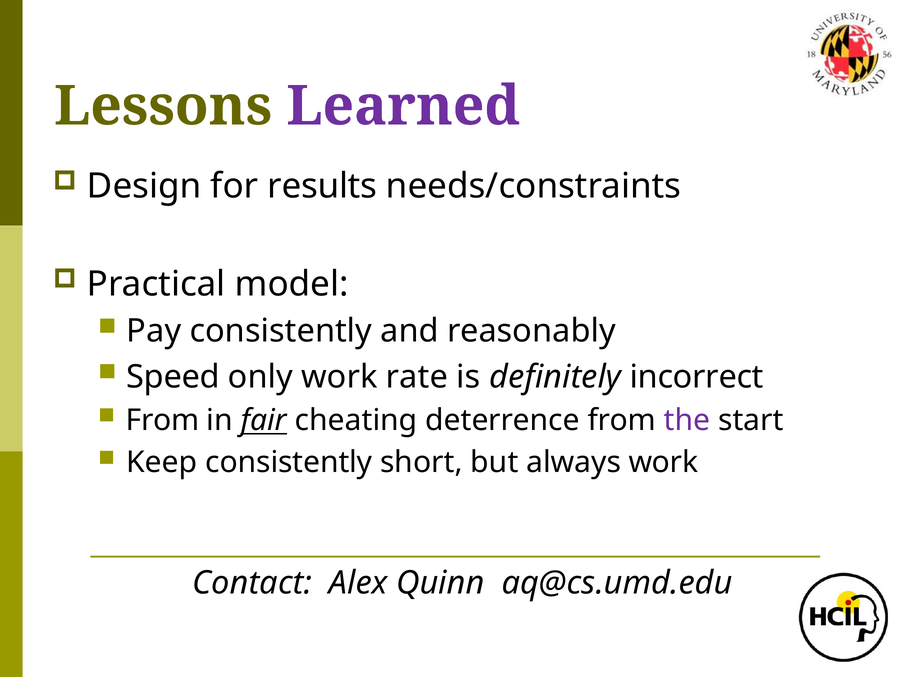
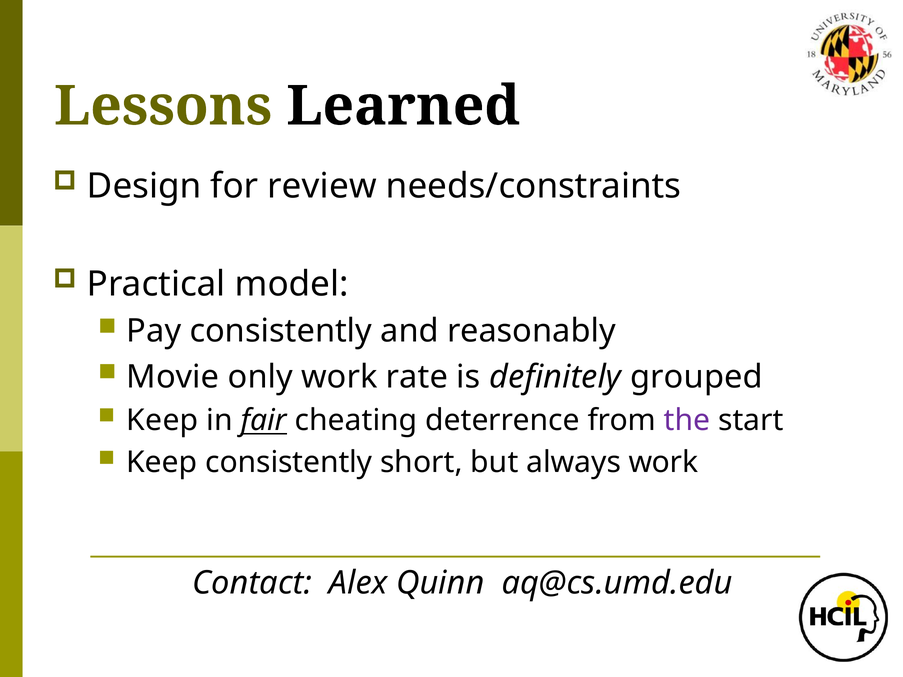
Learned colour: purple -> black (403, 106)
results: results -> review (322, 186)
Speed: Speed -> Movie (173, 377)
incorrect: incorrect -> grouped (696, 377)
From: From -> Keep (162, 420)
